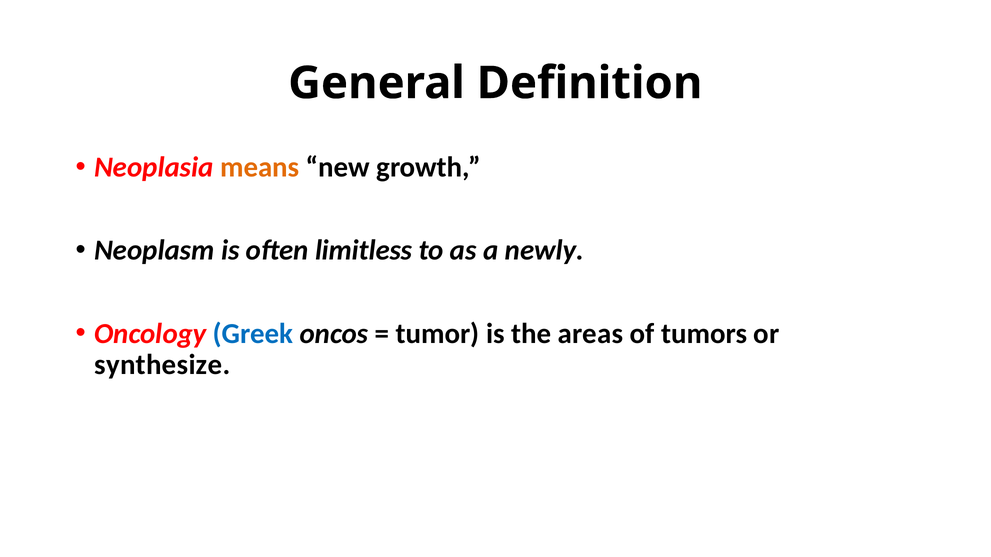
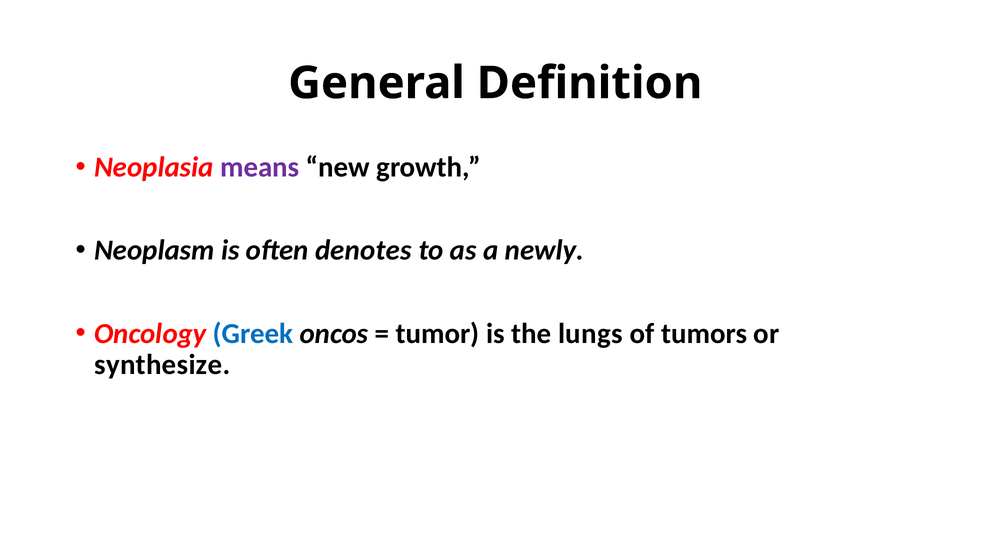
means colour: orange -> purple (260, 168)
limitless: limitless -> denotes (363, 251)
areas: areas -> lungs (590, 334)
